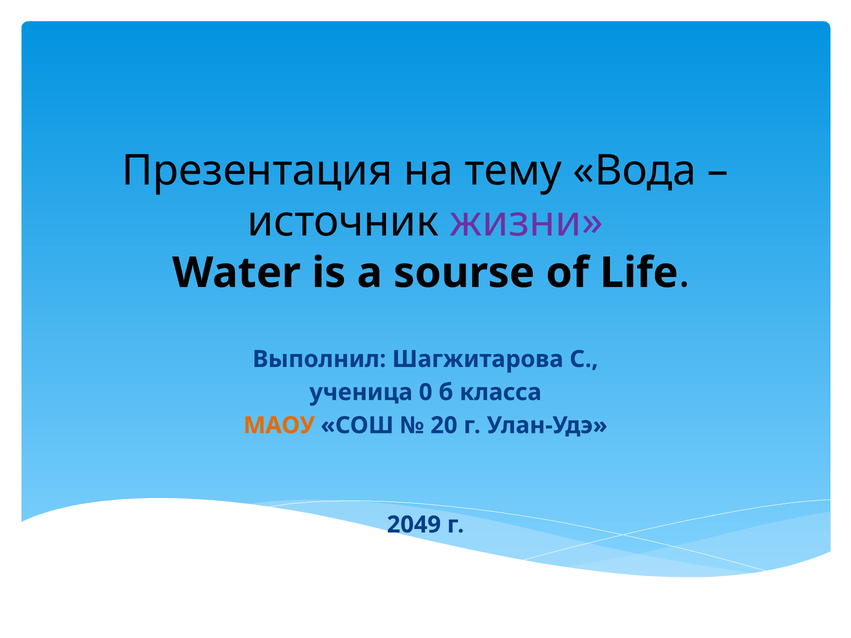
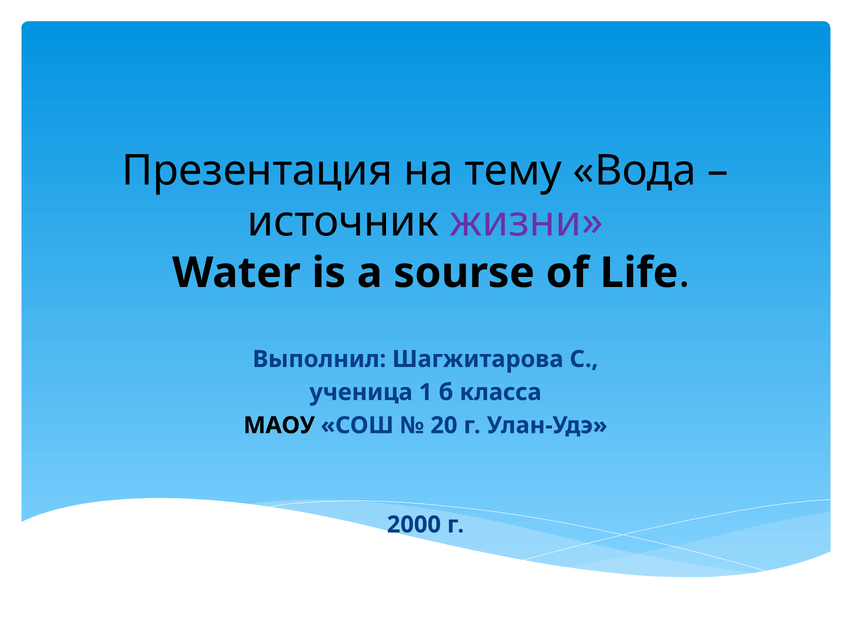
0: 0 -> 1 (426, 392)
МАОУ colour: orange -> black (279, 426)
2049: 2049 -> 2000 (414, 525)
